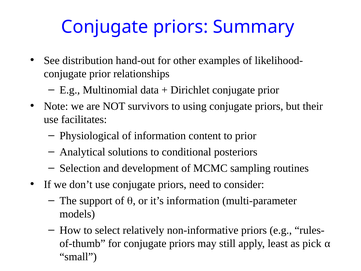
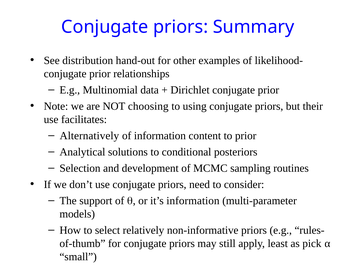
survivors: survivors -> choosing (148, 106)
Physiological: Physiological -> Alternatively (89, 136)
